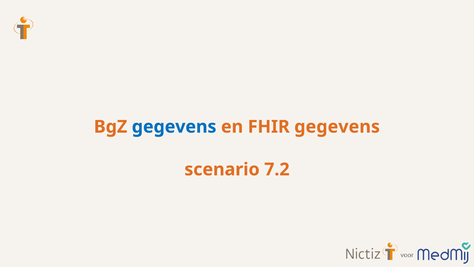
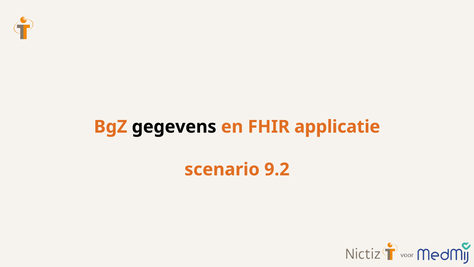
gegevens colour: blue -> black (174, 127)
FHIR gegevens: gegevens -> applicatie (337, 127)
7.2: 7.2 -> 9.2 (277, 169)
